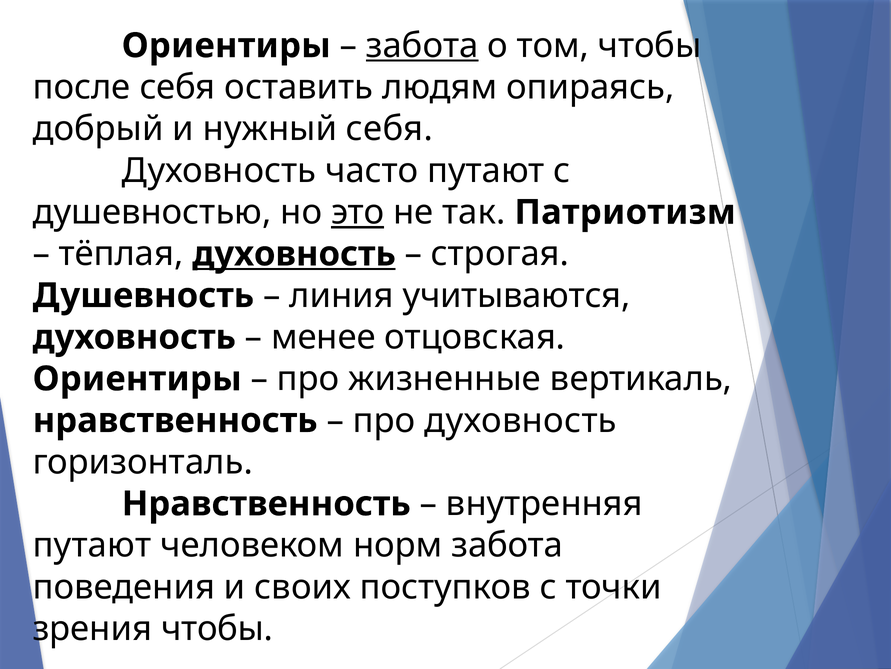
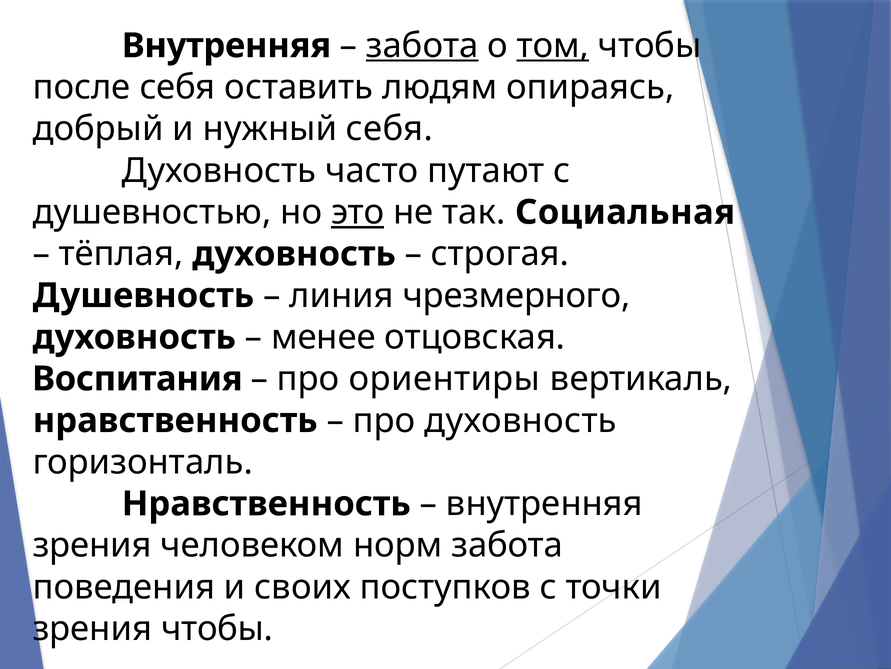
Ориентиры: Ориентиры -> Внутренняя (226, 46)
том underline: none -> present (553, 46)
Патриотизм: Патриотизм -> Социальная (625, 212)
духовность underline: present -> none (294, 254)
учитываются: учитываются -> чрезмерного (517, 295)
Ориентиры: Ориентиры -> Воспитания (137, 378)
жизненные: жизненные -> ориентиры (445, 378)
путают: путают -> зрения (92, 545)
